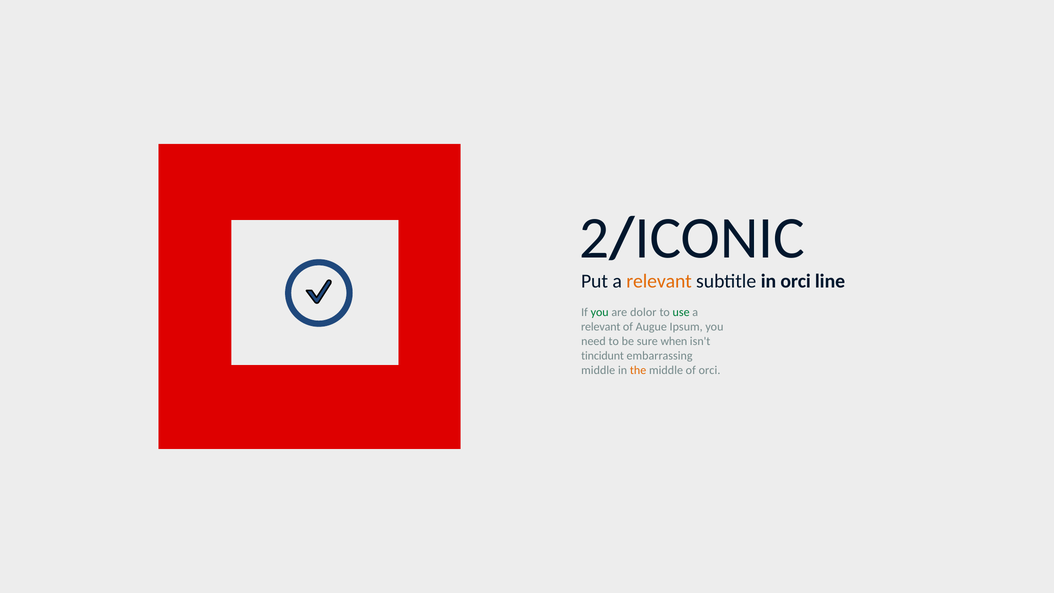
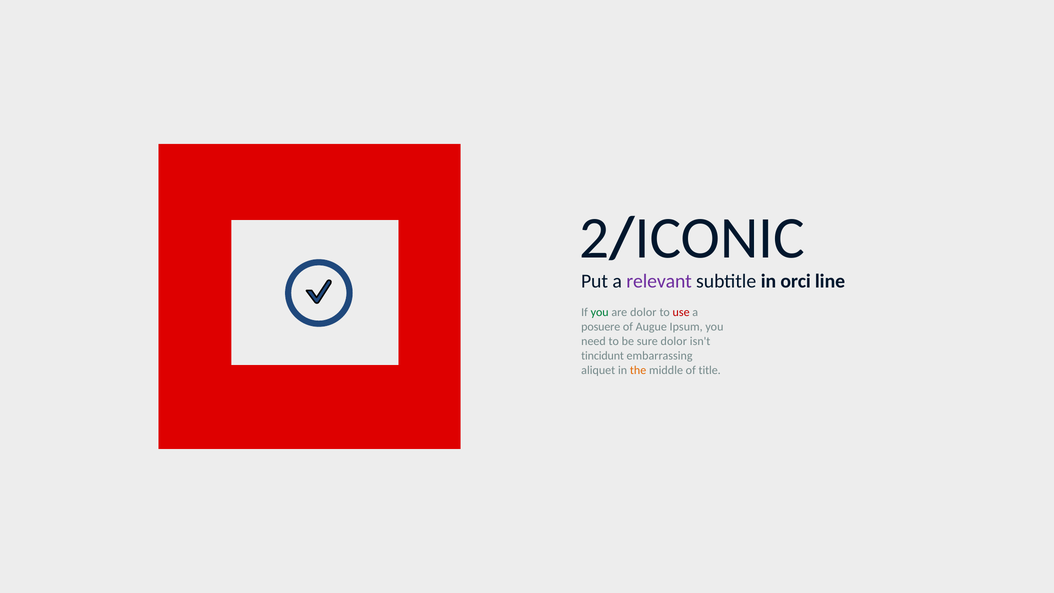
relevant colour: orange -> purple (659, 281)
use colour: green -> red (681, 312)
relevant: relevant -> posuere (601, 327)
sure when: when -> dolor (674, 341)
middle: middle -> aliquet (598, 370)
of orci: orci -> title (710, 370)
